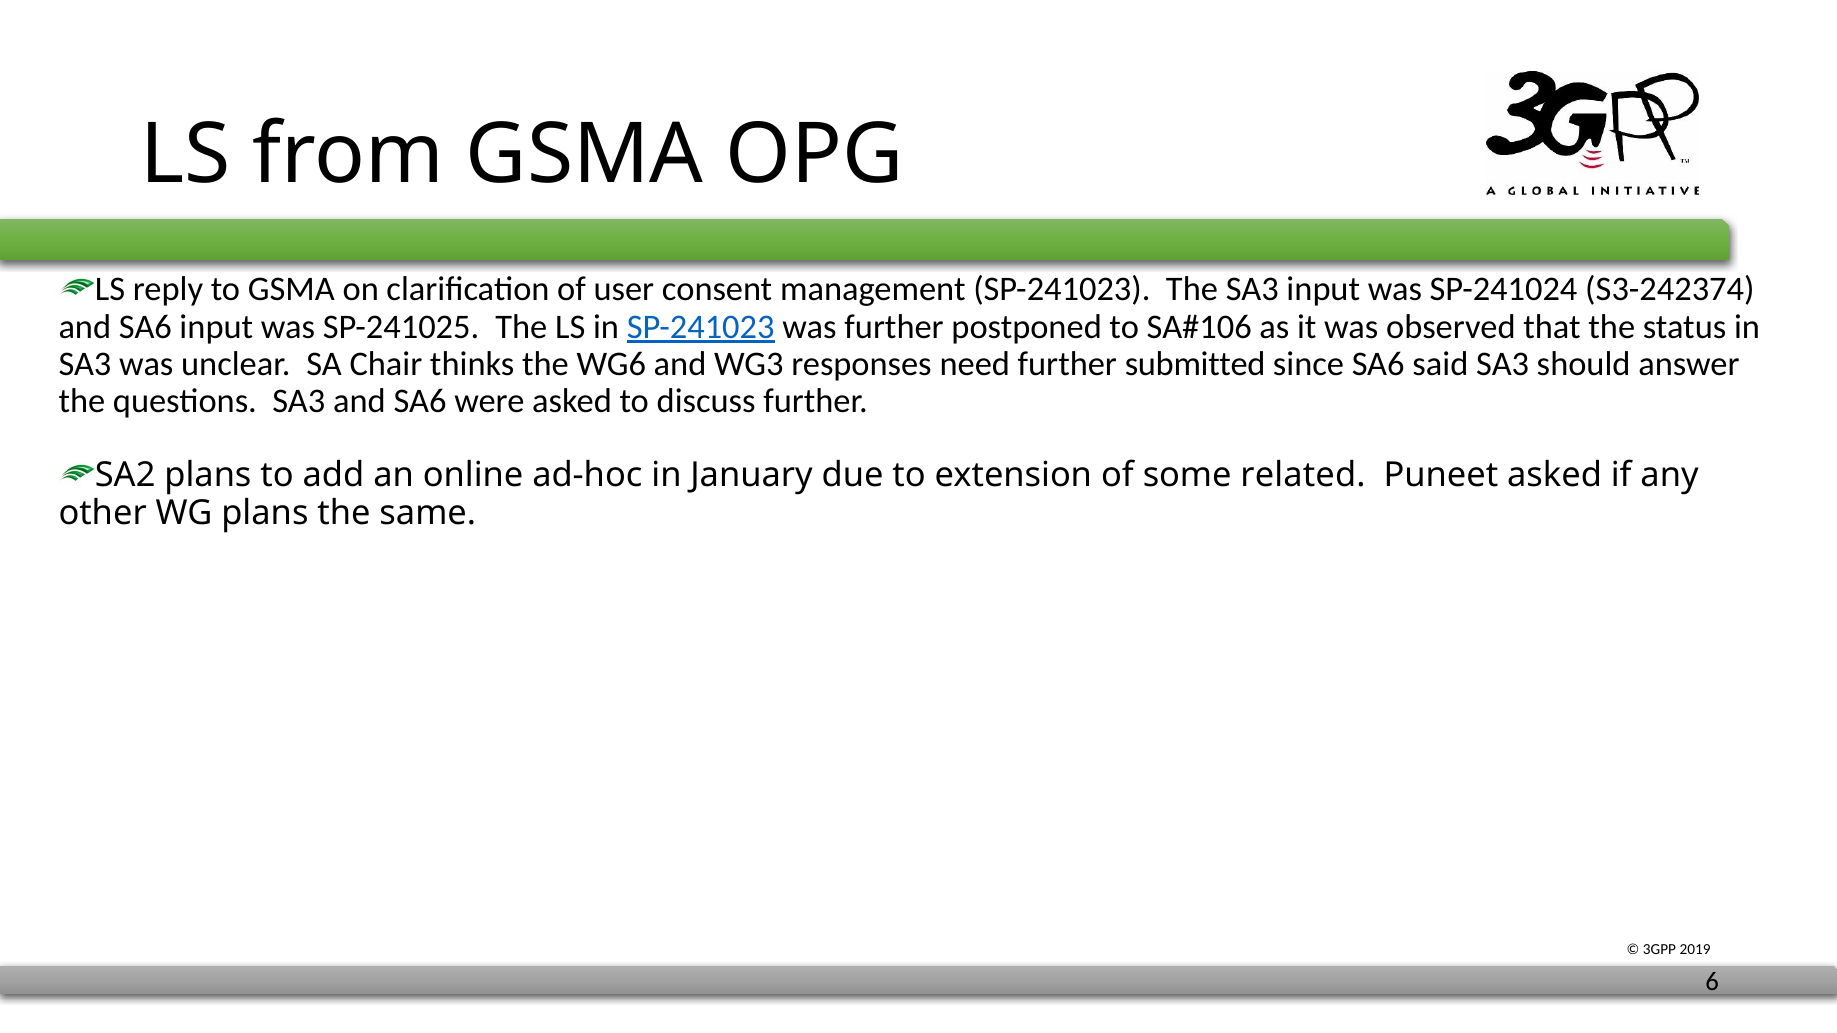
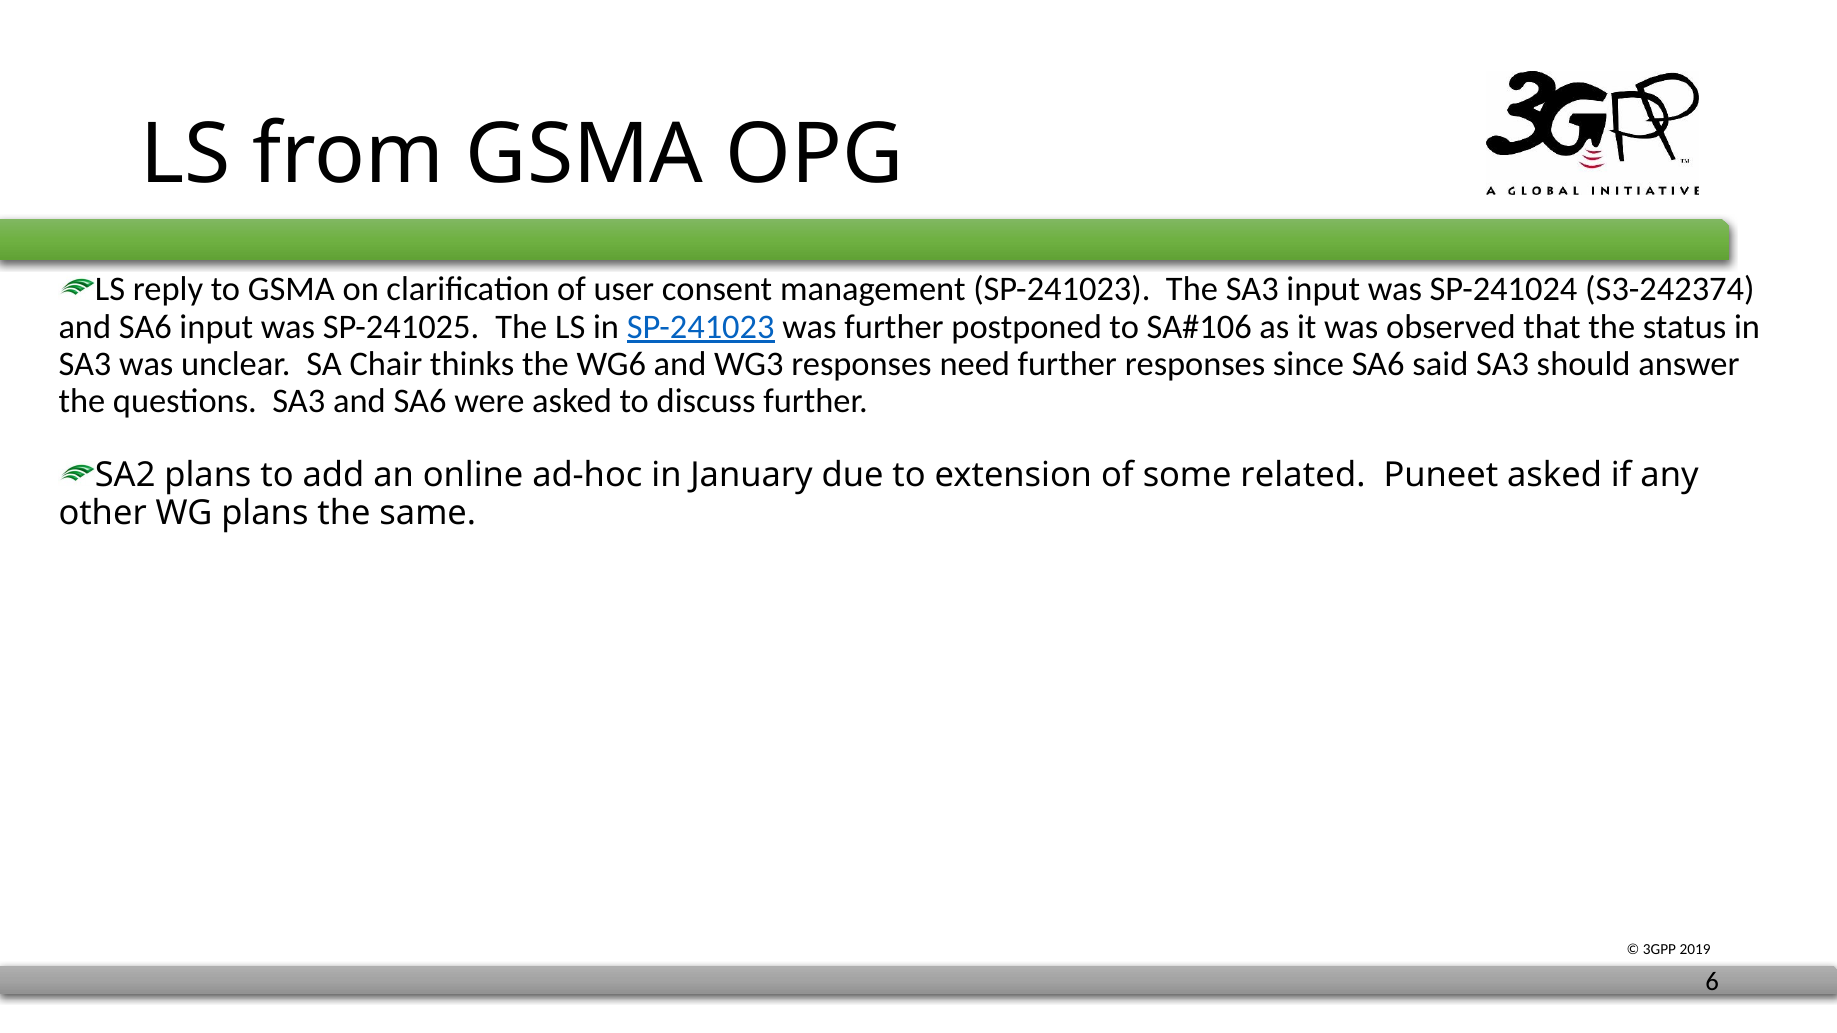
further submitted: submitted -> responses (1195, 364)
